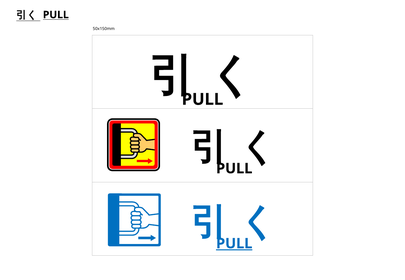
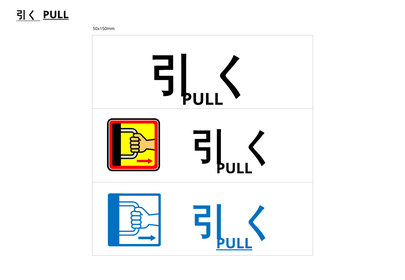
PULL underline: none -> present (56, 15)
